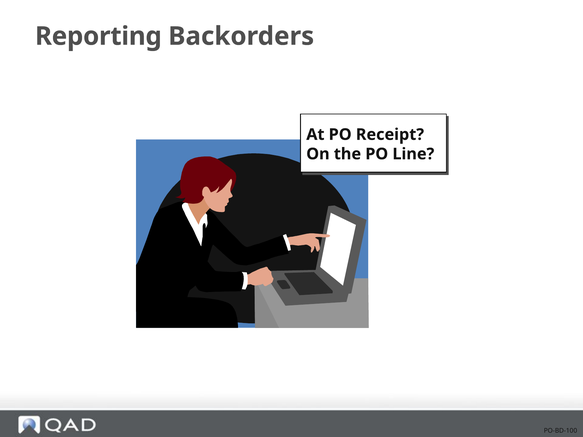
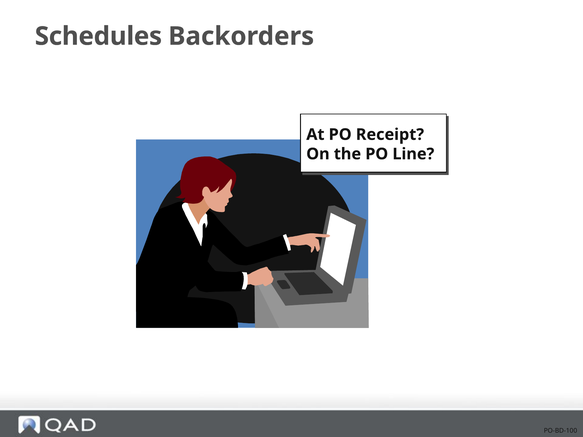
Reporting: Reporting -> Schedules (98, 36)
